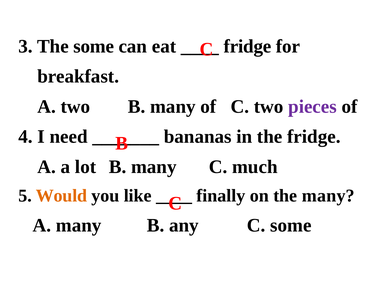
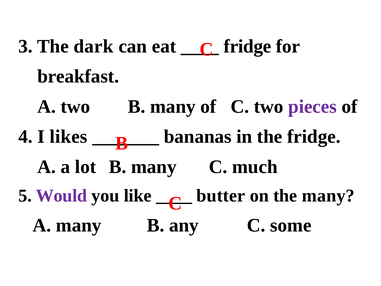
The some: some -> dark (94, 46)
need: need -> likes (68, 137)
Would colour: orange -> purple (61, 196)
finally: finally -> butter (221, 196)
